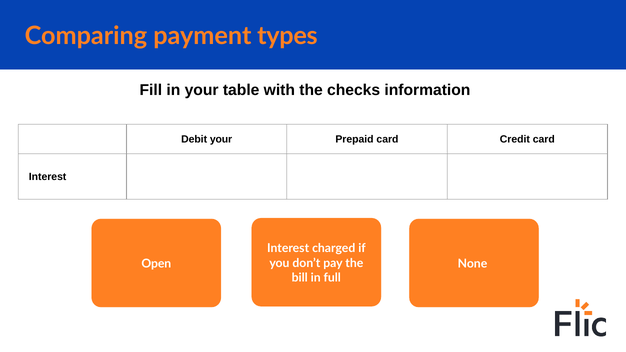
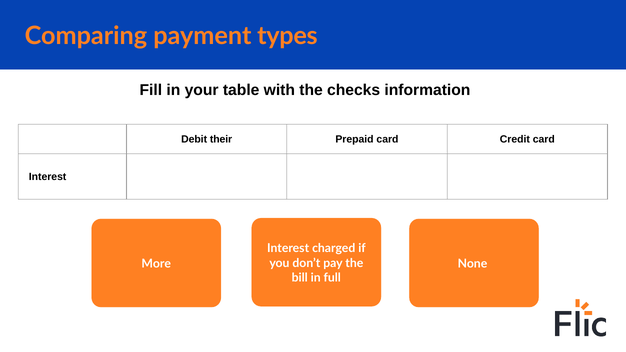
Debit your: your -> their (221, 139)
Open: Open -> More (156, 264)
